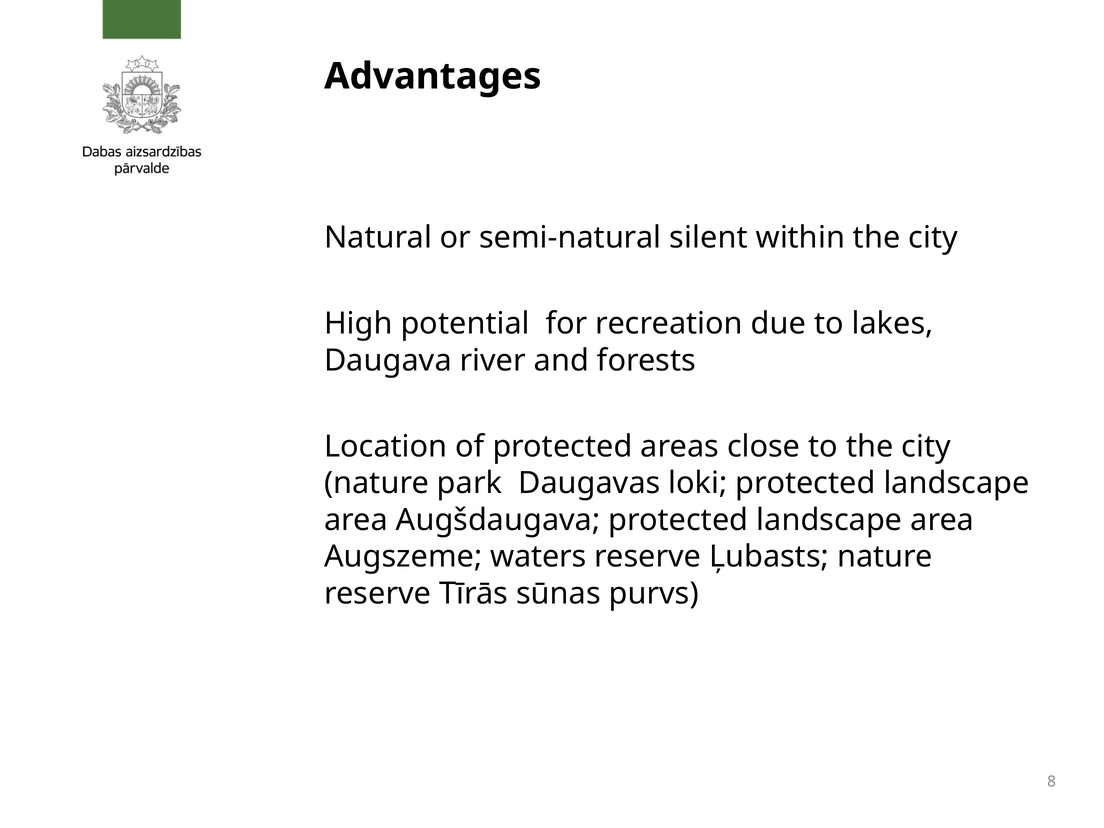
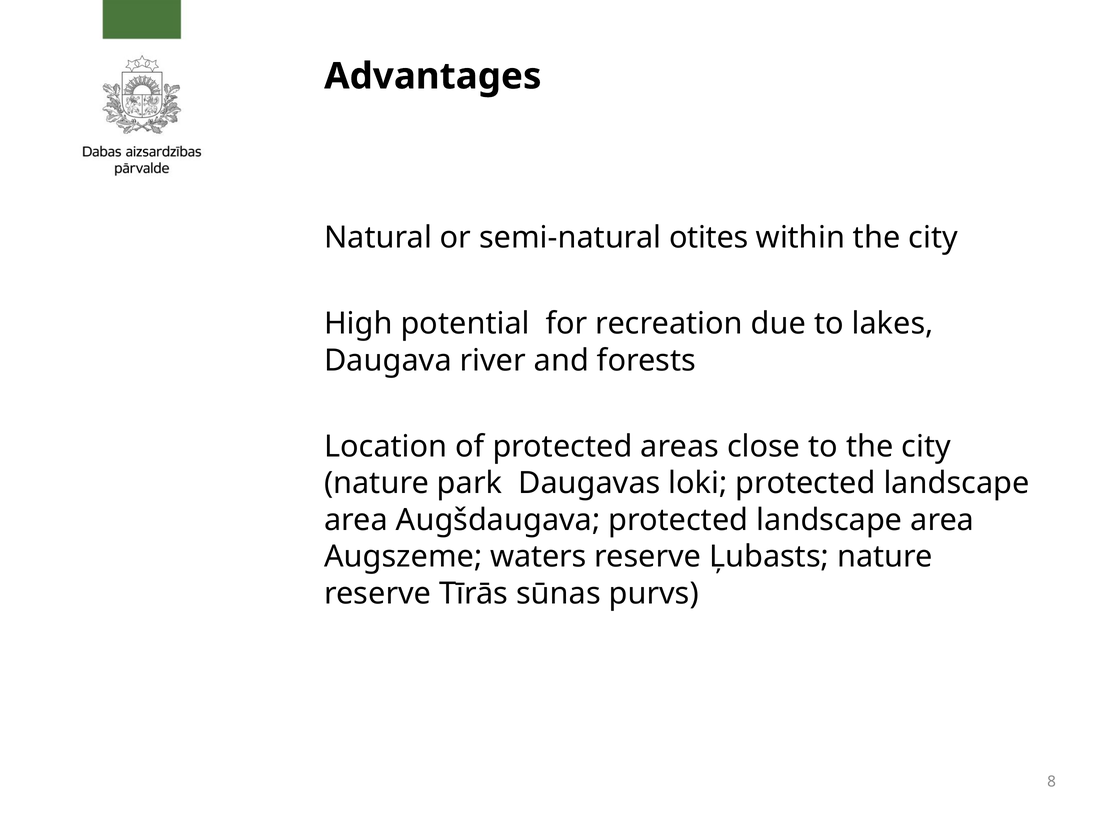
silent: silent -> otites (709, 238)
